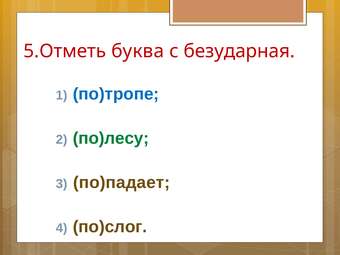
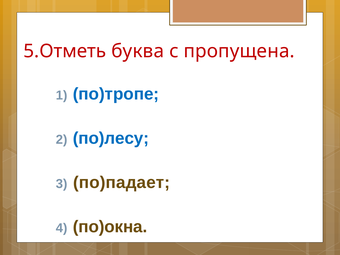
безударная: безударная -> пропущена (239, 51)
по)лесу colour: green -> blue (111, 138)
по)слог: по)слог -> по)окна (110, 227)
